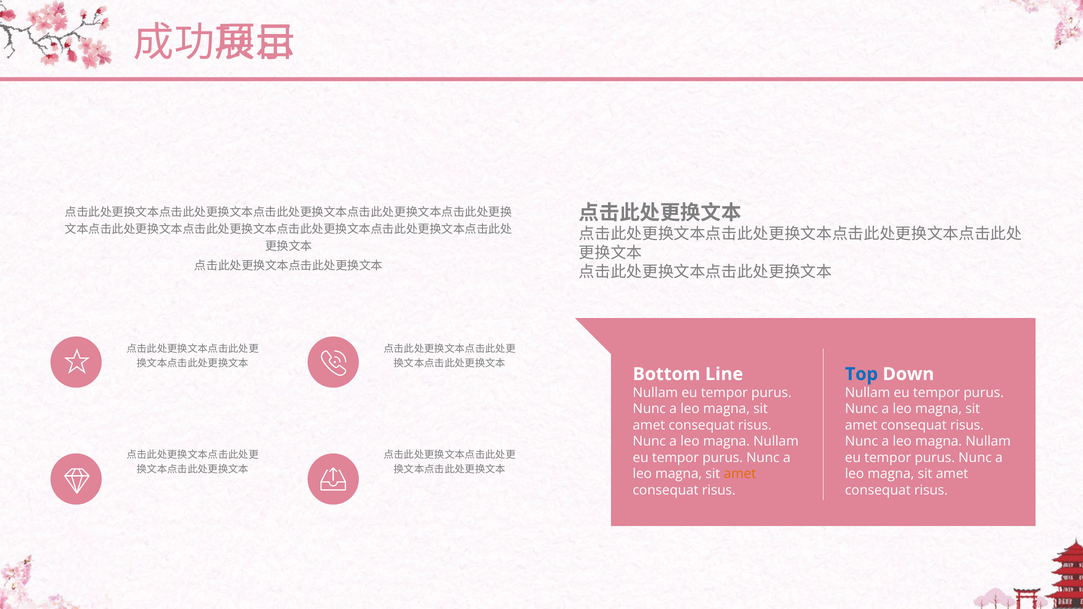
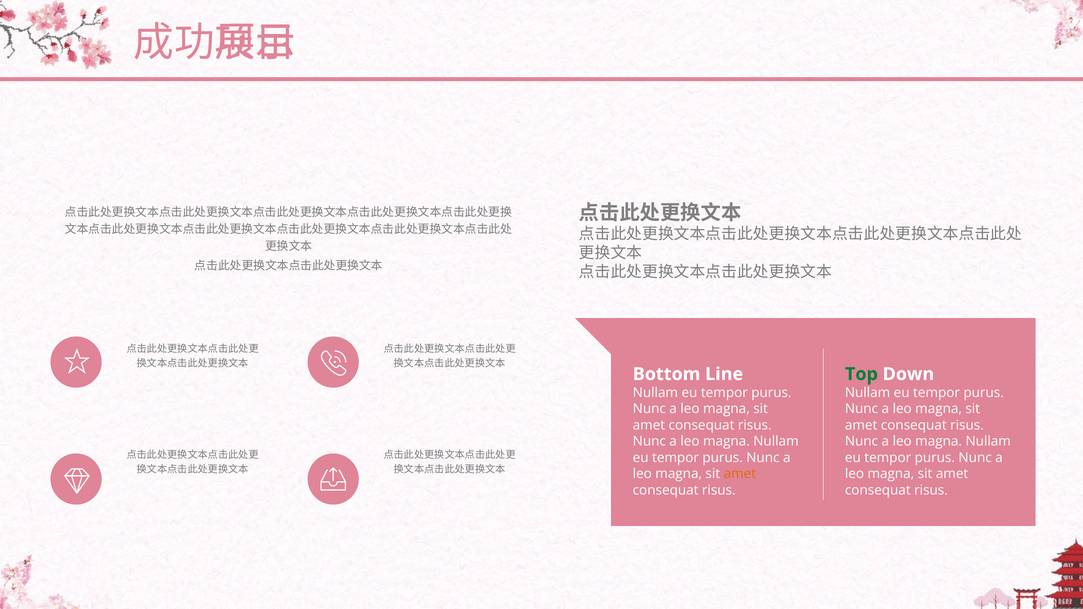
Top colour: blue -> green (861, 374)
